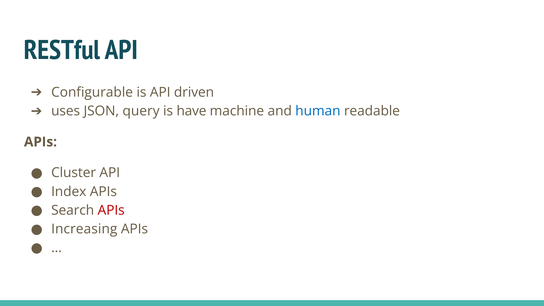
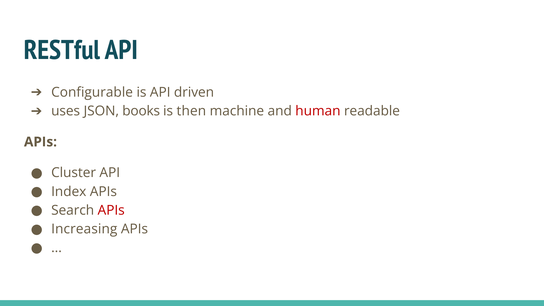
query: query -> books (141, 111)
have: have -> then (191, 111)
human colour: blue -> red (318, 111)
